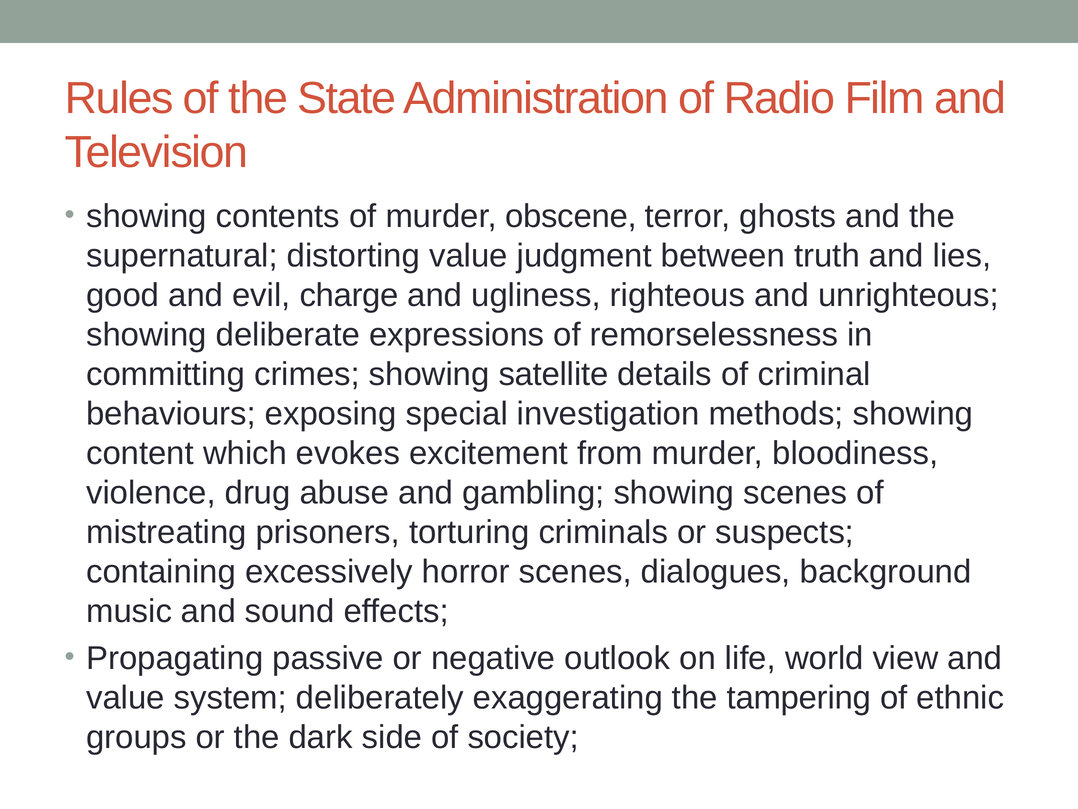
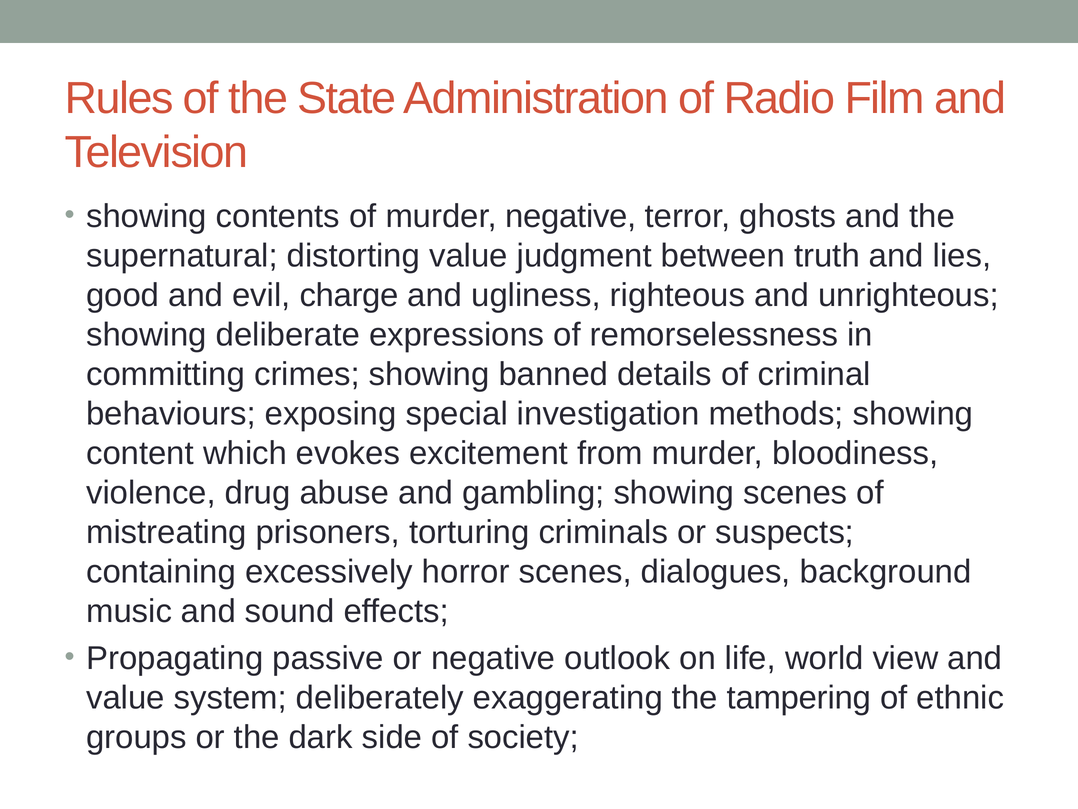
murder obscene: obscene -> negative (571, 216)
satellite: satellite -> banned (553, 374)
